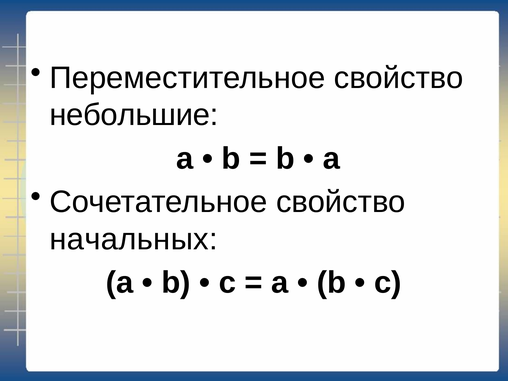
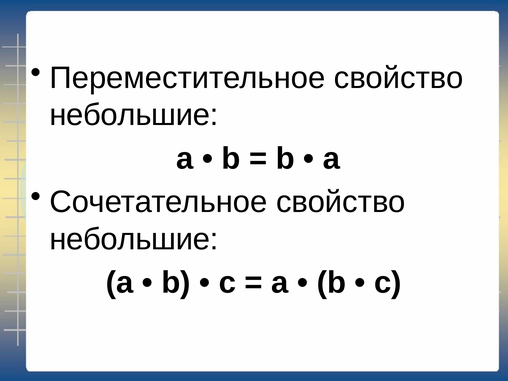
начальных: начальных -> небольшие (134, 239)
